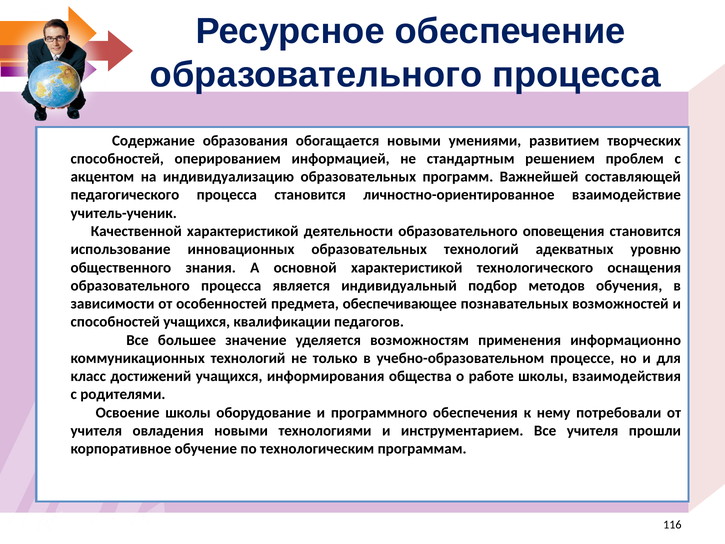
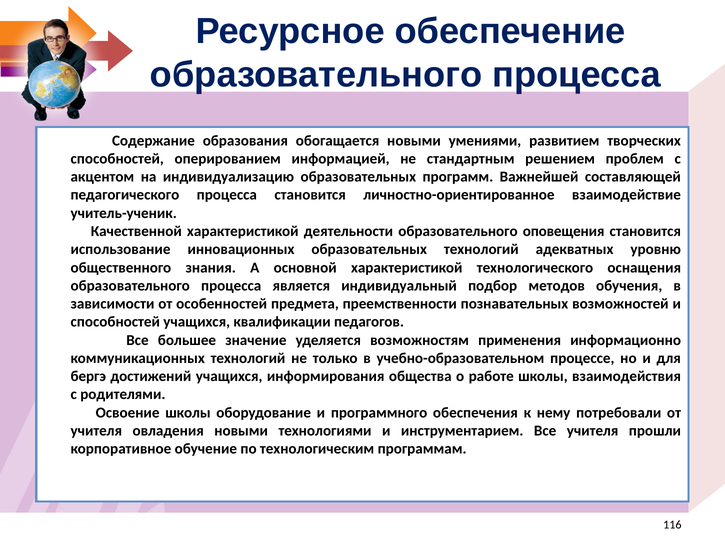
обеспечивающее: обеспечивающее -> преемственности (400, 304)
класс: класс -> бергэ (88, 376)
